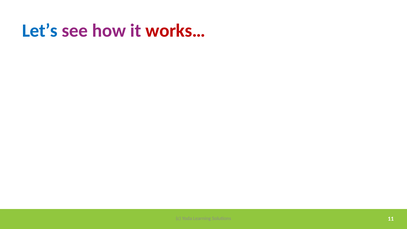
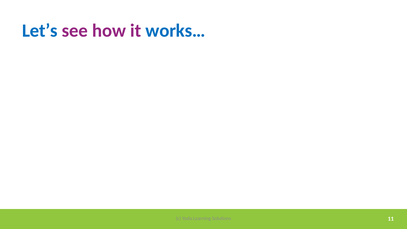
works… colour: red -> blue (176, 31)
